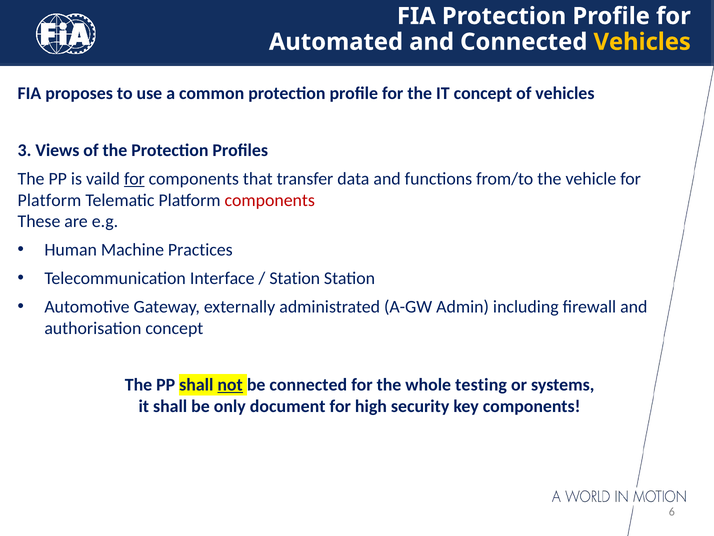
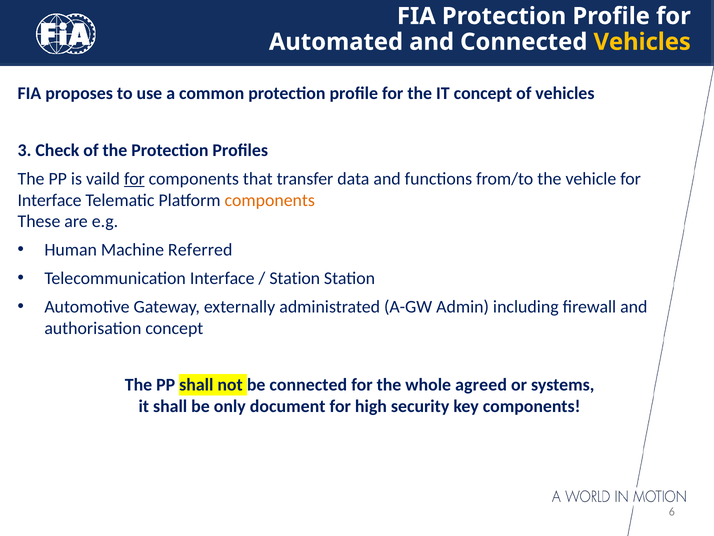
Views: Views -> Check (57, 150)
Platform: Platform -> Interface (50, 200)
components colour: red -> orange (270, 200)
Practices: Practices -> Referred (200, 250)
not underline: present -> none (230, 385)
testing: testing -> agreed (481, 385)
